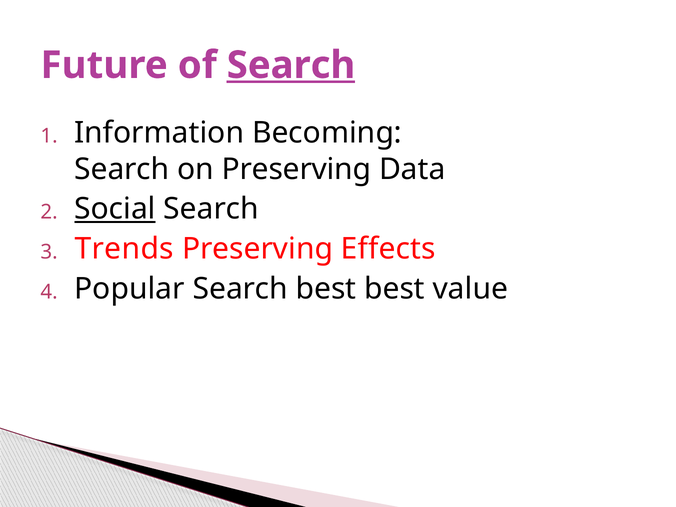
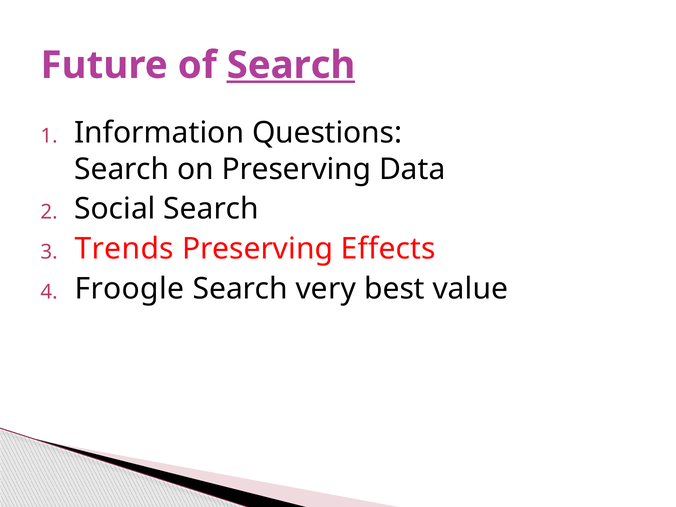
Becoming: Becoming -> Questions (327, 133)
Social underline: present -> none (115, 209)
Popular: Popular -> Froogle (129, 289)
Search best: best -> very (326, 289)
